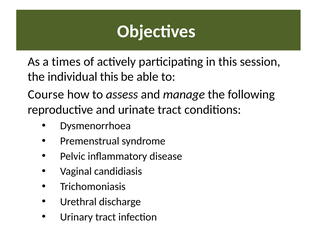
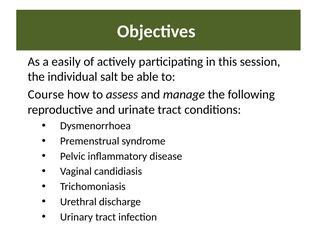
times: times -> easily (66, 62)
individual this: this -> salt (109, 77)
